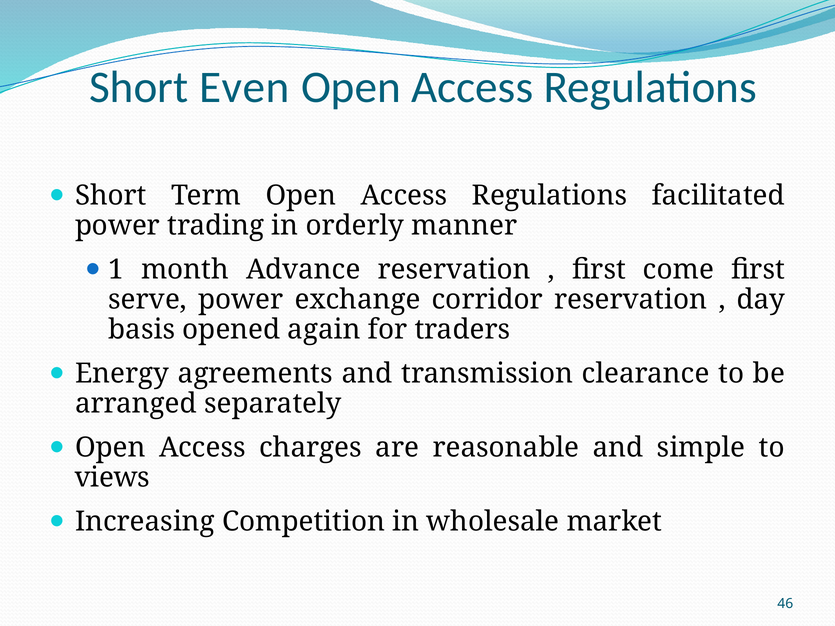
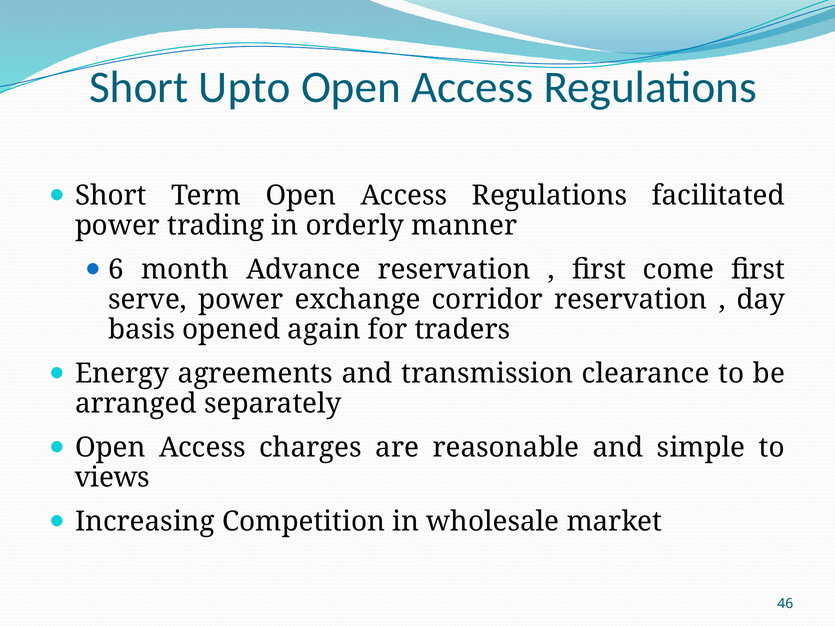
Even: Even -> Upto (245, 87)
1: 1 -> 6 (116, 270)
